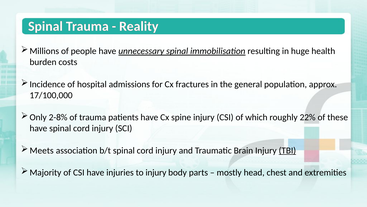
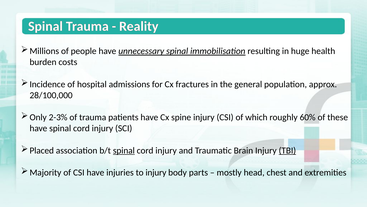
17/100,000: 17/100,000 -> 28/100,000 (51, 95)
2-8%: 2-8% -> 2-3% (58, 117)
22%: 22% -> 60% (308, 117)
Meets: Meets -> Placed (42, 150)
spinal underline: none -> present (124, 150)
